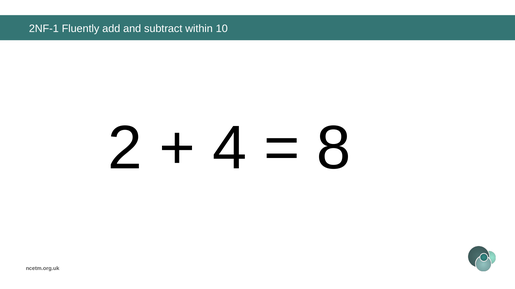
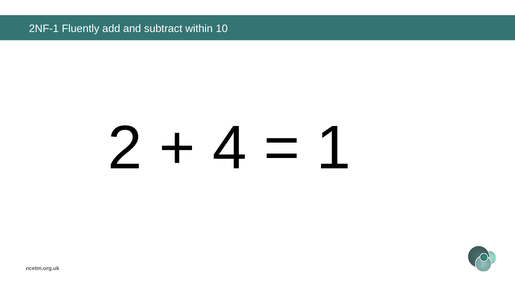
8: 8 -> 1 (334, 149)
